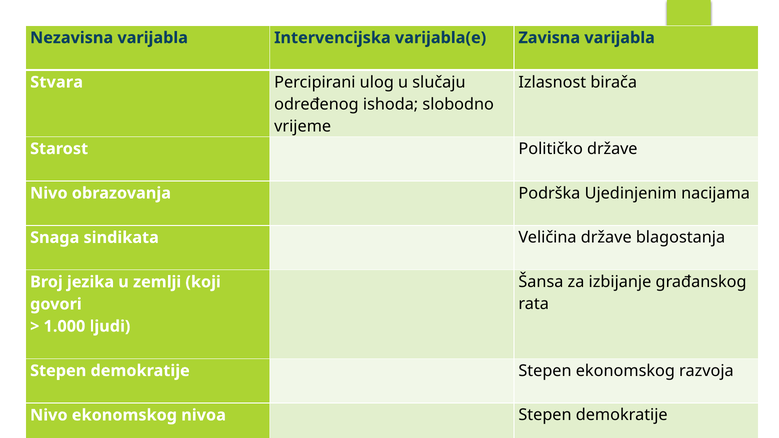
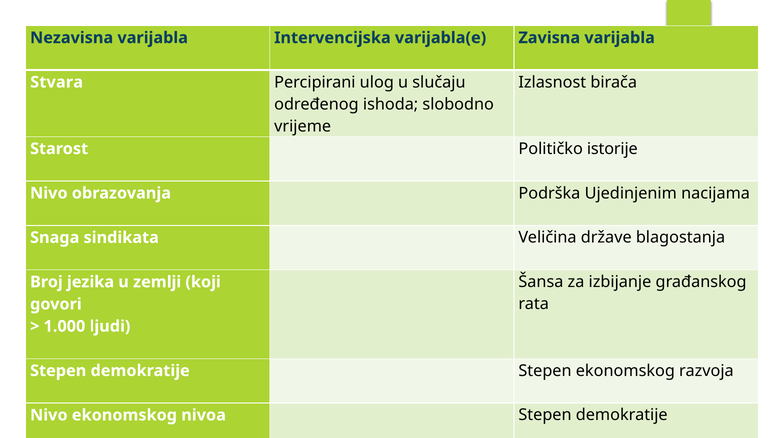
Političko države: države -> istorije (612, 149)
